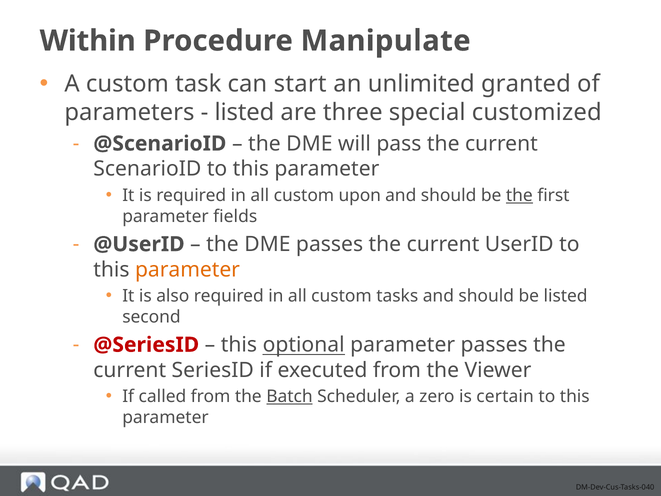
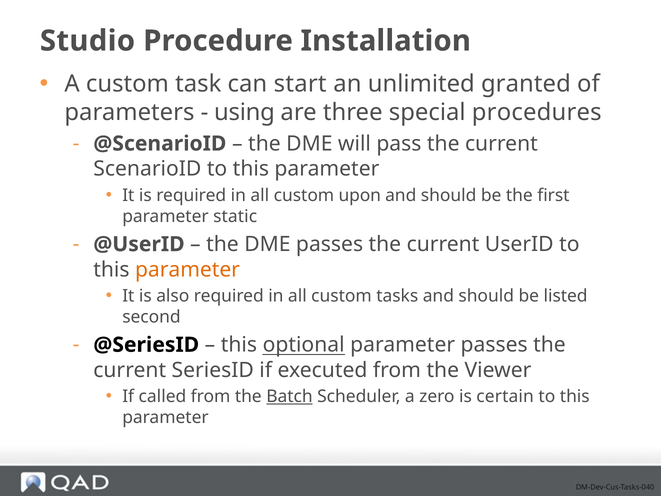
Within: Within -> Studio (87, 41)
Manipulate: Manipulate -> Installation (386, 41)
listed: listed -> using (245, 112)
customized: customized -> procedures (537, 112)
the underline: present -> none (519, 195)
fields: fields -> static (235, 216)
@SeriesID colour: red -> black (146, 345)
